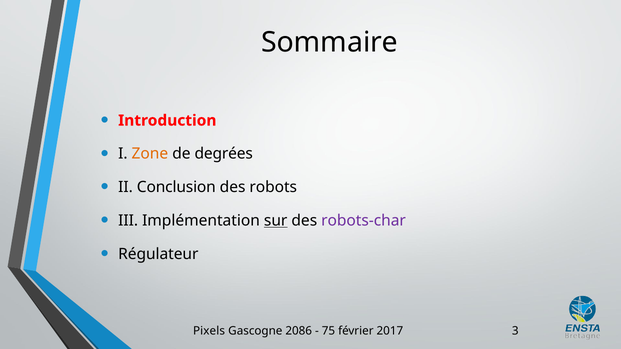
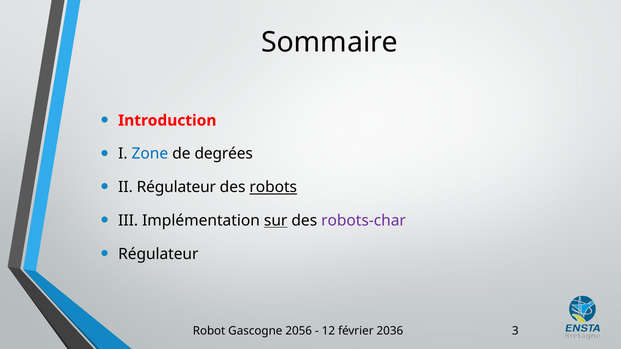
Zone colour: orange -> blue (150, 154)
II Conclusion: Conclusion -> Régulateur (176, 187)
robots underline: none -> present (273, 187)
Pixels: Pixels -> Robot (209, 331)
2086: 2086 -> 2056 (299, 331)
75: 75 -> 12 (328, 331)
2017: 2017 -> 2036 (390, 331)
